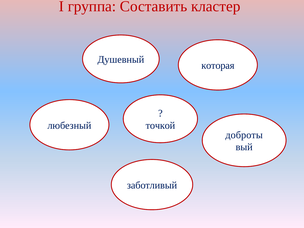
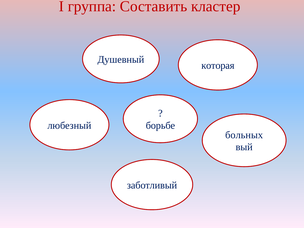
точкой: точкой -> борьбе (160, 126)
доброты: доброты -> больных (244, 135)
